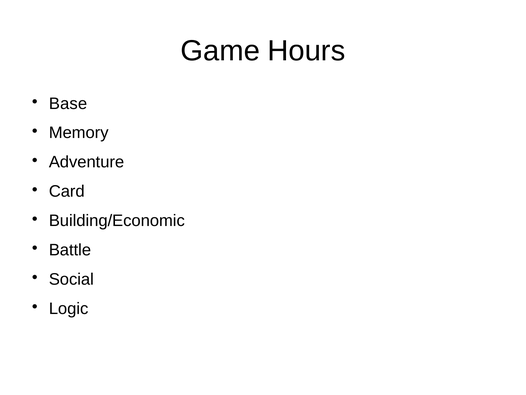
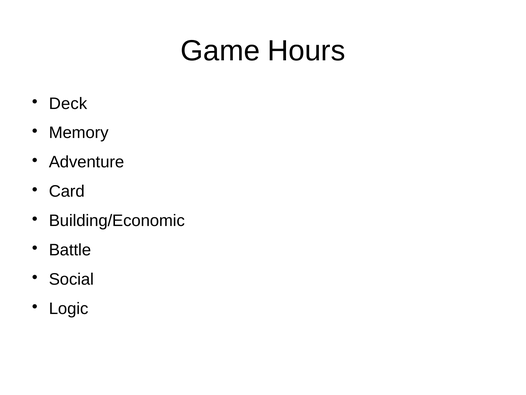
Base: Base -> Deck (68, 103)
